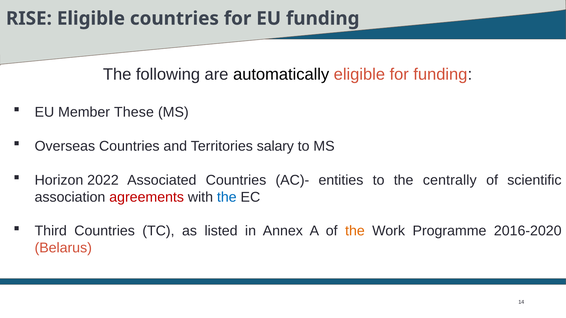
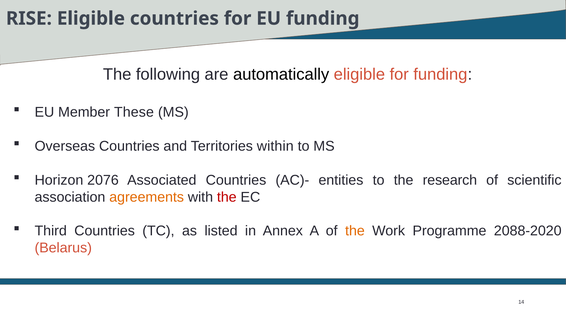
salary: salary -> within (275, 146)
2022: 2022 -> 2076 (103, 180)
centrally: centrally -> research (450, 180)
agreements colour: red -> orange (147, 197)
the colour: blue -> red (227, 197)
2016-2020: 2016-2020 -> 2088-2020 (528, 231)
